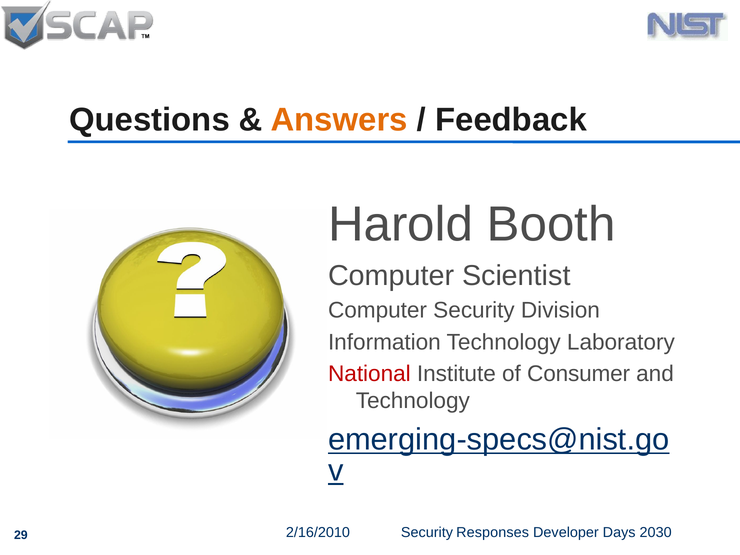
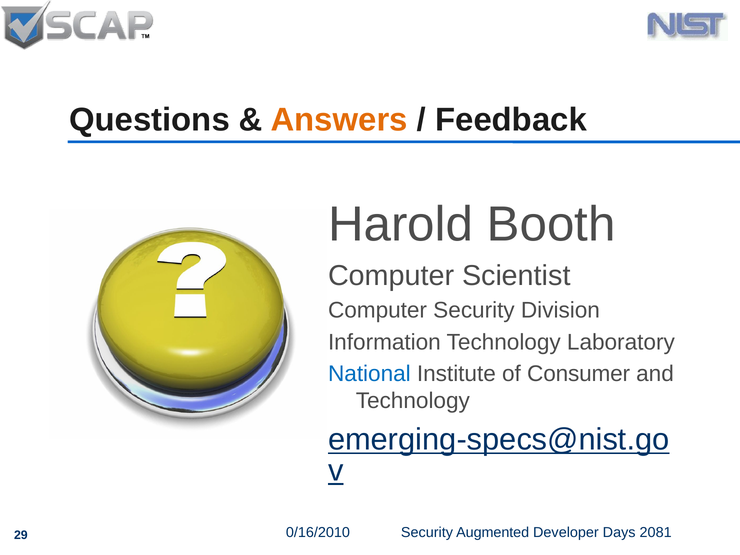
National colour: red -> blue (369, 374)
2/16/2010: 2/16/2010 -> 0/16/2010 (318, 533)
Responses: Responses -> Augmented (493, 533)
2030: 2030 -> 2081 (656, 533)
